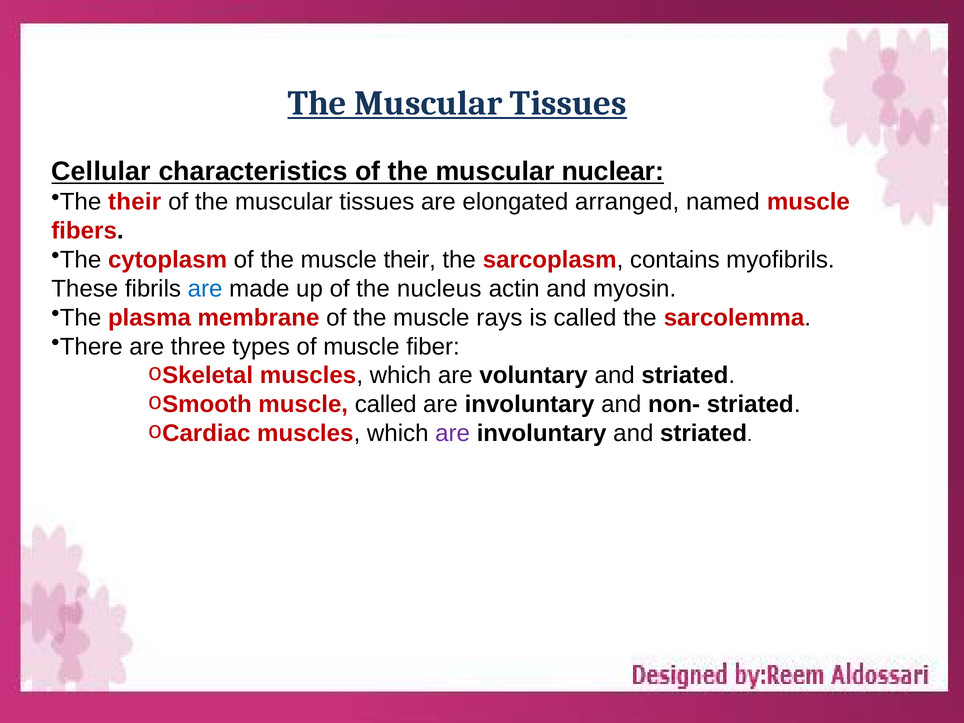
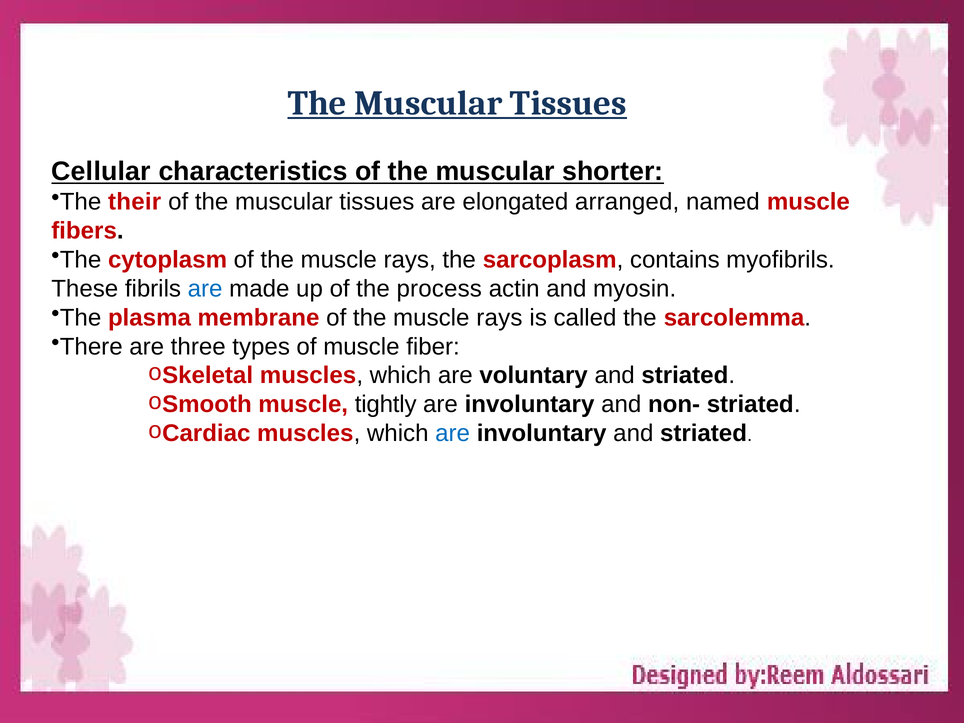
nuclear: nuclear -> shorter (613, 172)
their: their -> rays (410, 260)
nucleus: nucleus -> process (439, 289)
muscle called: called -> tightly (386, 404)
are colour: purple -> blue (453, 433)
